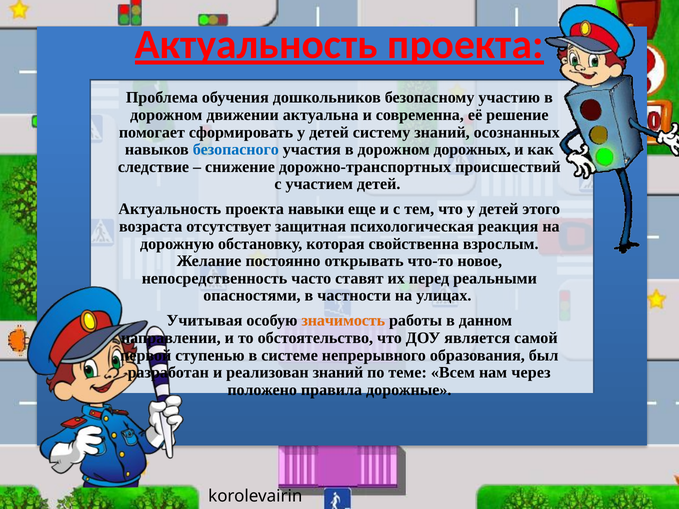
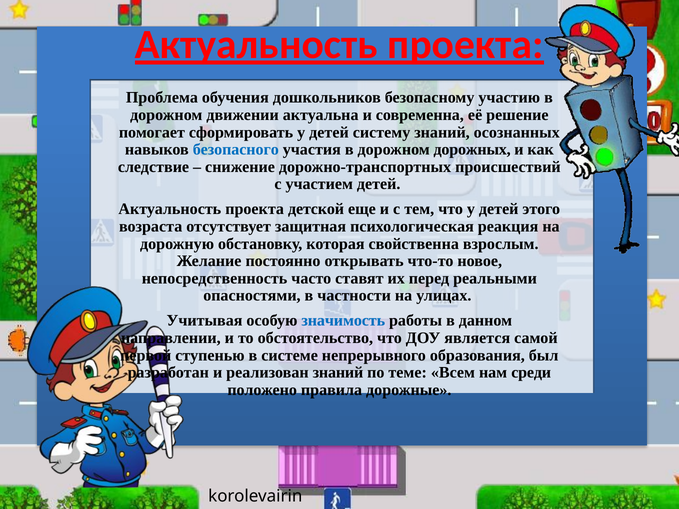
навыки: навыки -> детской (316, 209)
значимость colour: orange -> blue (343, 321)
через: через -> среди (531, 373)
